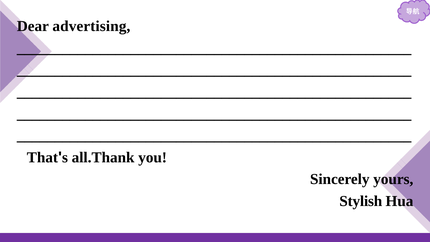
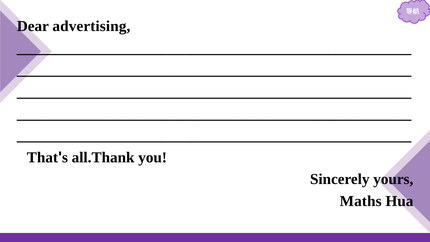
Stylish: Stylish -> Maths (361, 201)
